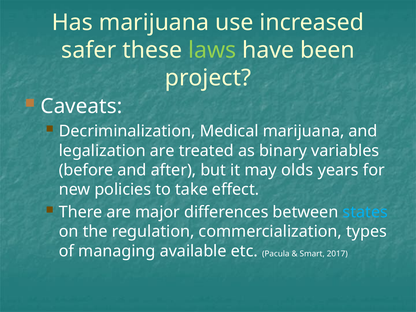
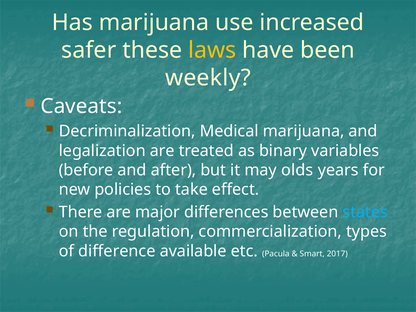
laws colour: light green -> yellow (212, 50)
project: project -> weekly (208, 78)
managing: managing -> difference (117, 251)
